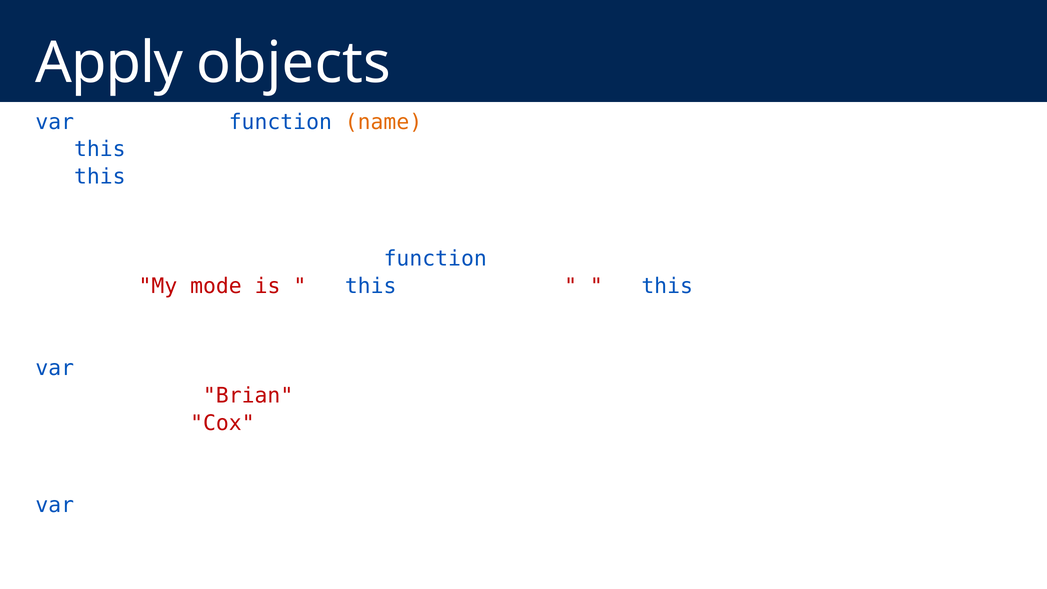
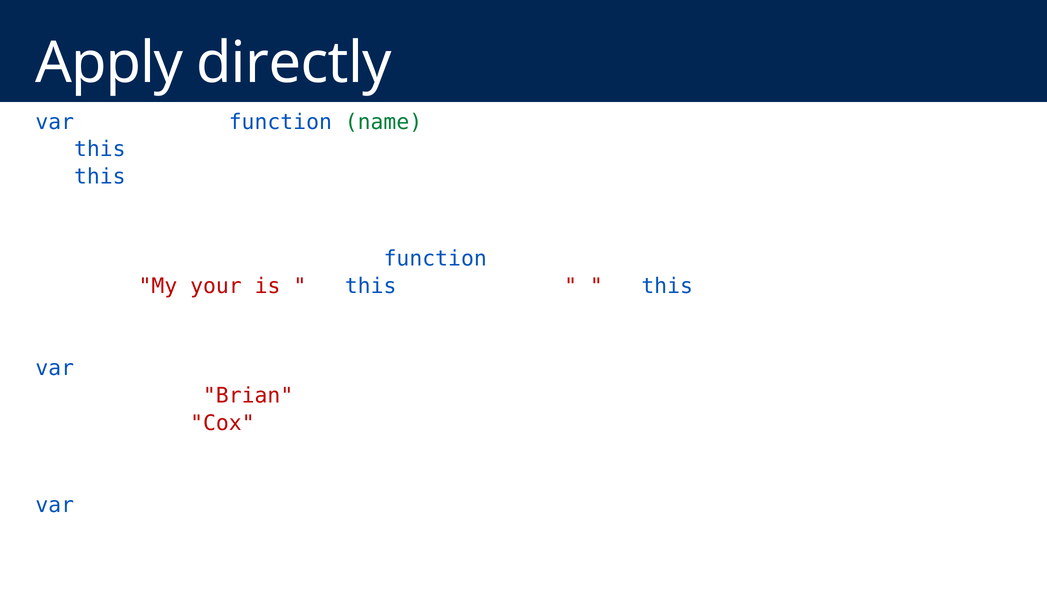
objects: objects -> directly (294, 63)
name colour: orange -> green (383, 122)
mode: mode -> your (216, 286)
